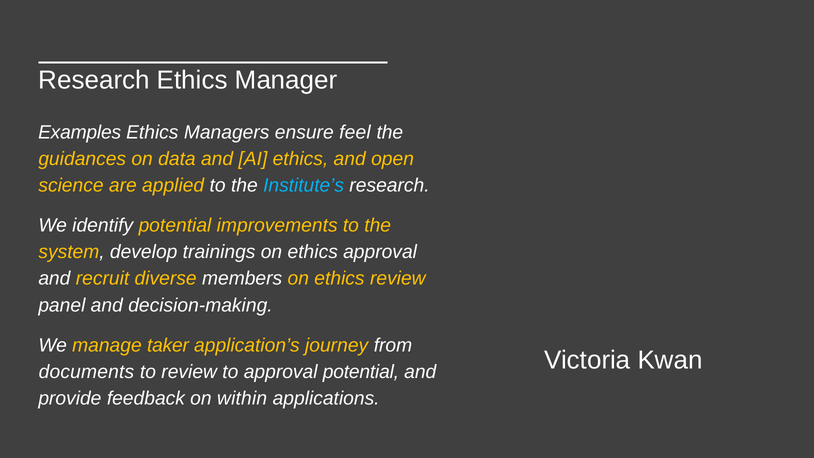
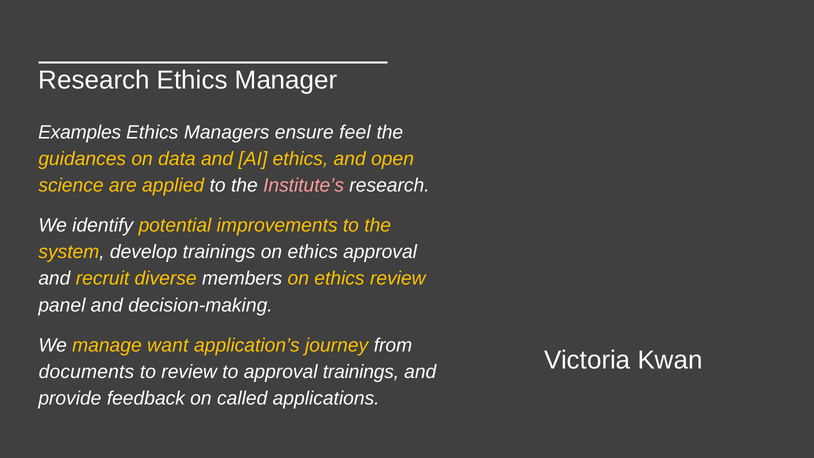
Institute’s colour: light blue -> pink (304, 186)
taker: taker -> want (168, 345)
approval potential: potential -> trainings (361, 372)
within: within -> called (242, 398)
